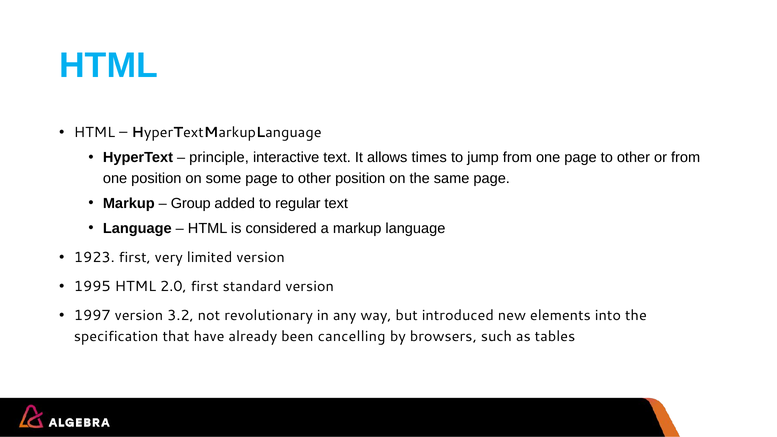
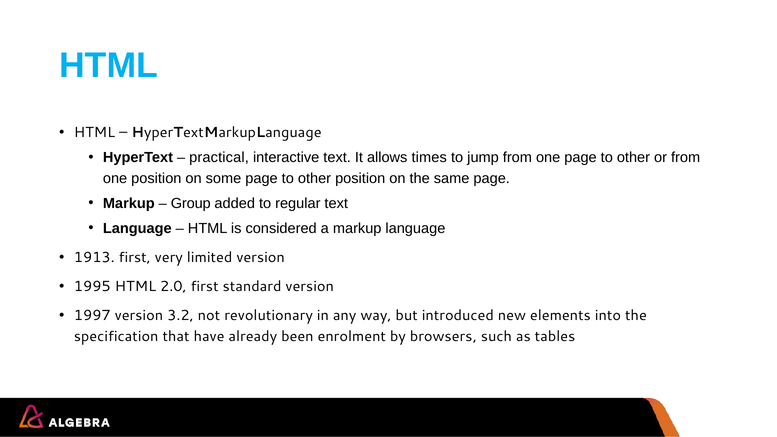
principle: principle -> practical (219, 158)
1923: 1923 -> 1913 (94, 258)
cancelling: cancelling -> enrolment (352, 337)
